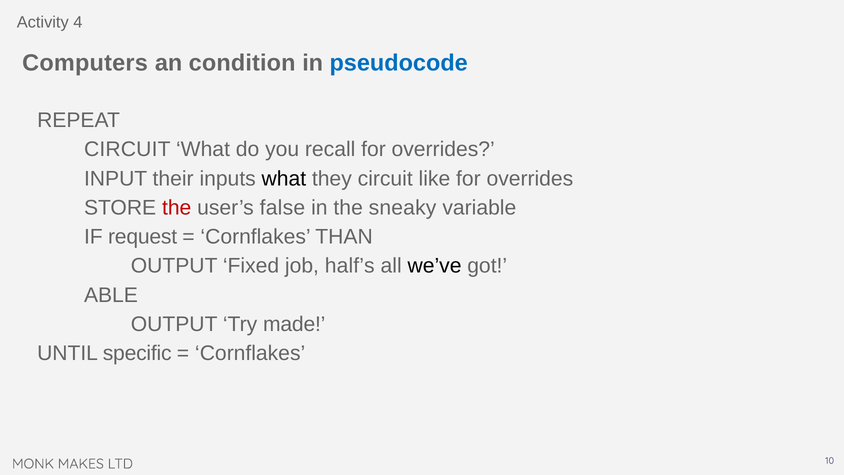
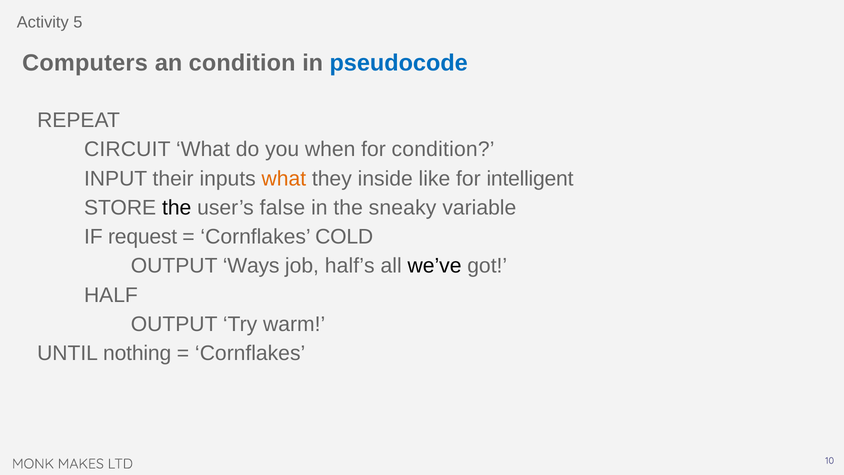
4: 4 -> 5 (78, 22)
recall: recall -> when (330, 149)
overrides: overrides -> condition (443, 149)
what colour: black -> orange (284, 179)
they circuit: circuit -> inside (385, 179)
like for overrides: overrides -> intelligent (530, 179)
the colour: red -> black (177, 208)
THAN: THAN -> COLD (344, 237)
Fixed: Fixed -> Ways (251, 266)
ABLE: ABLE -> HALF (111, 295)
made: made -> warm (294, 324)
specific: specific -> nothing (137, 353)
